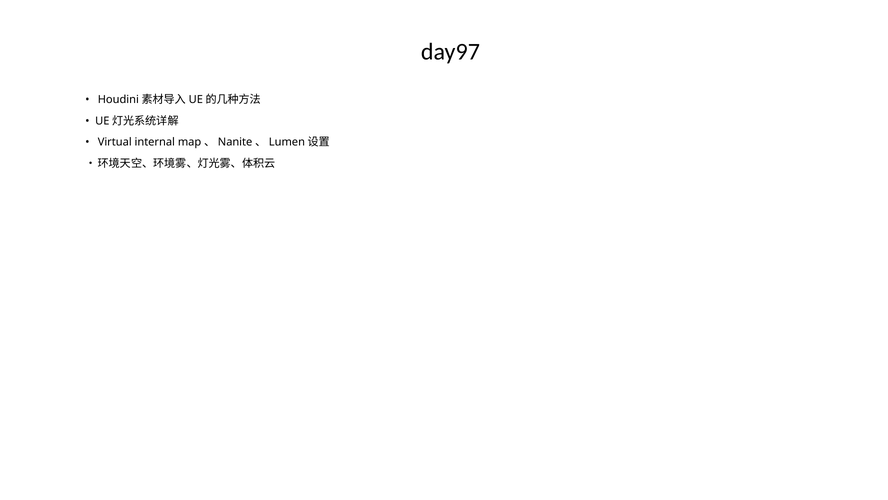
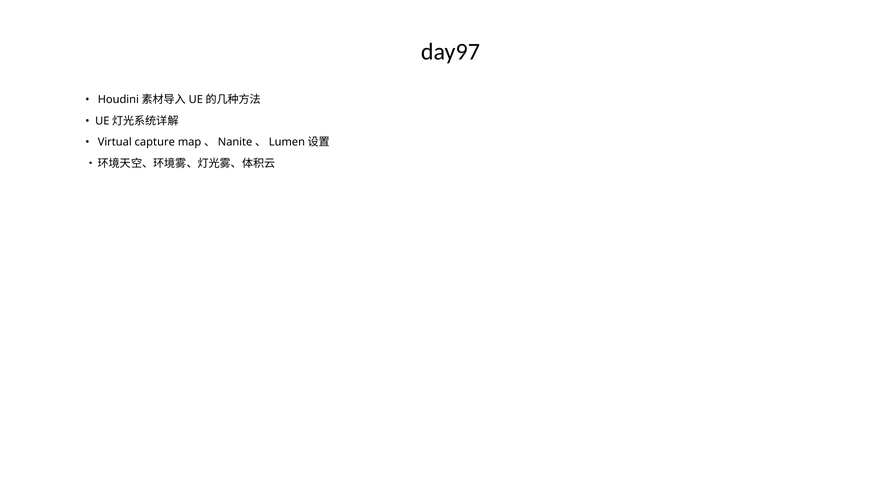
internal: internal -> capture (155, 142)
